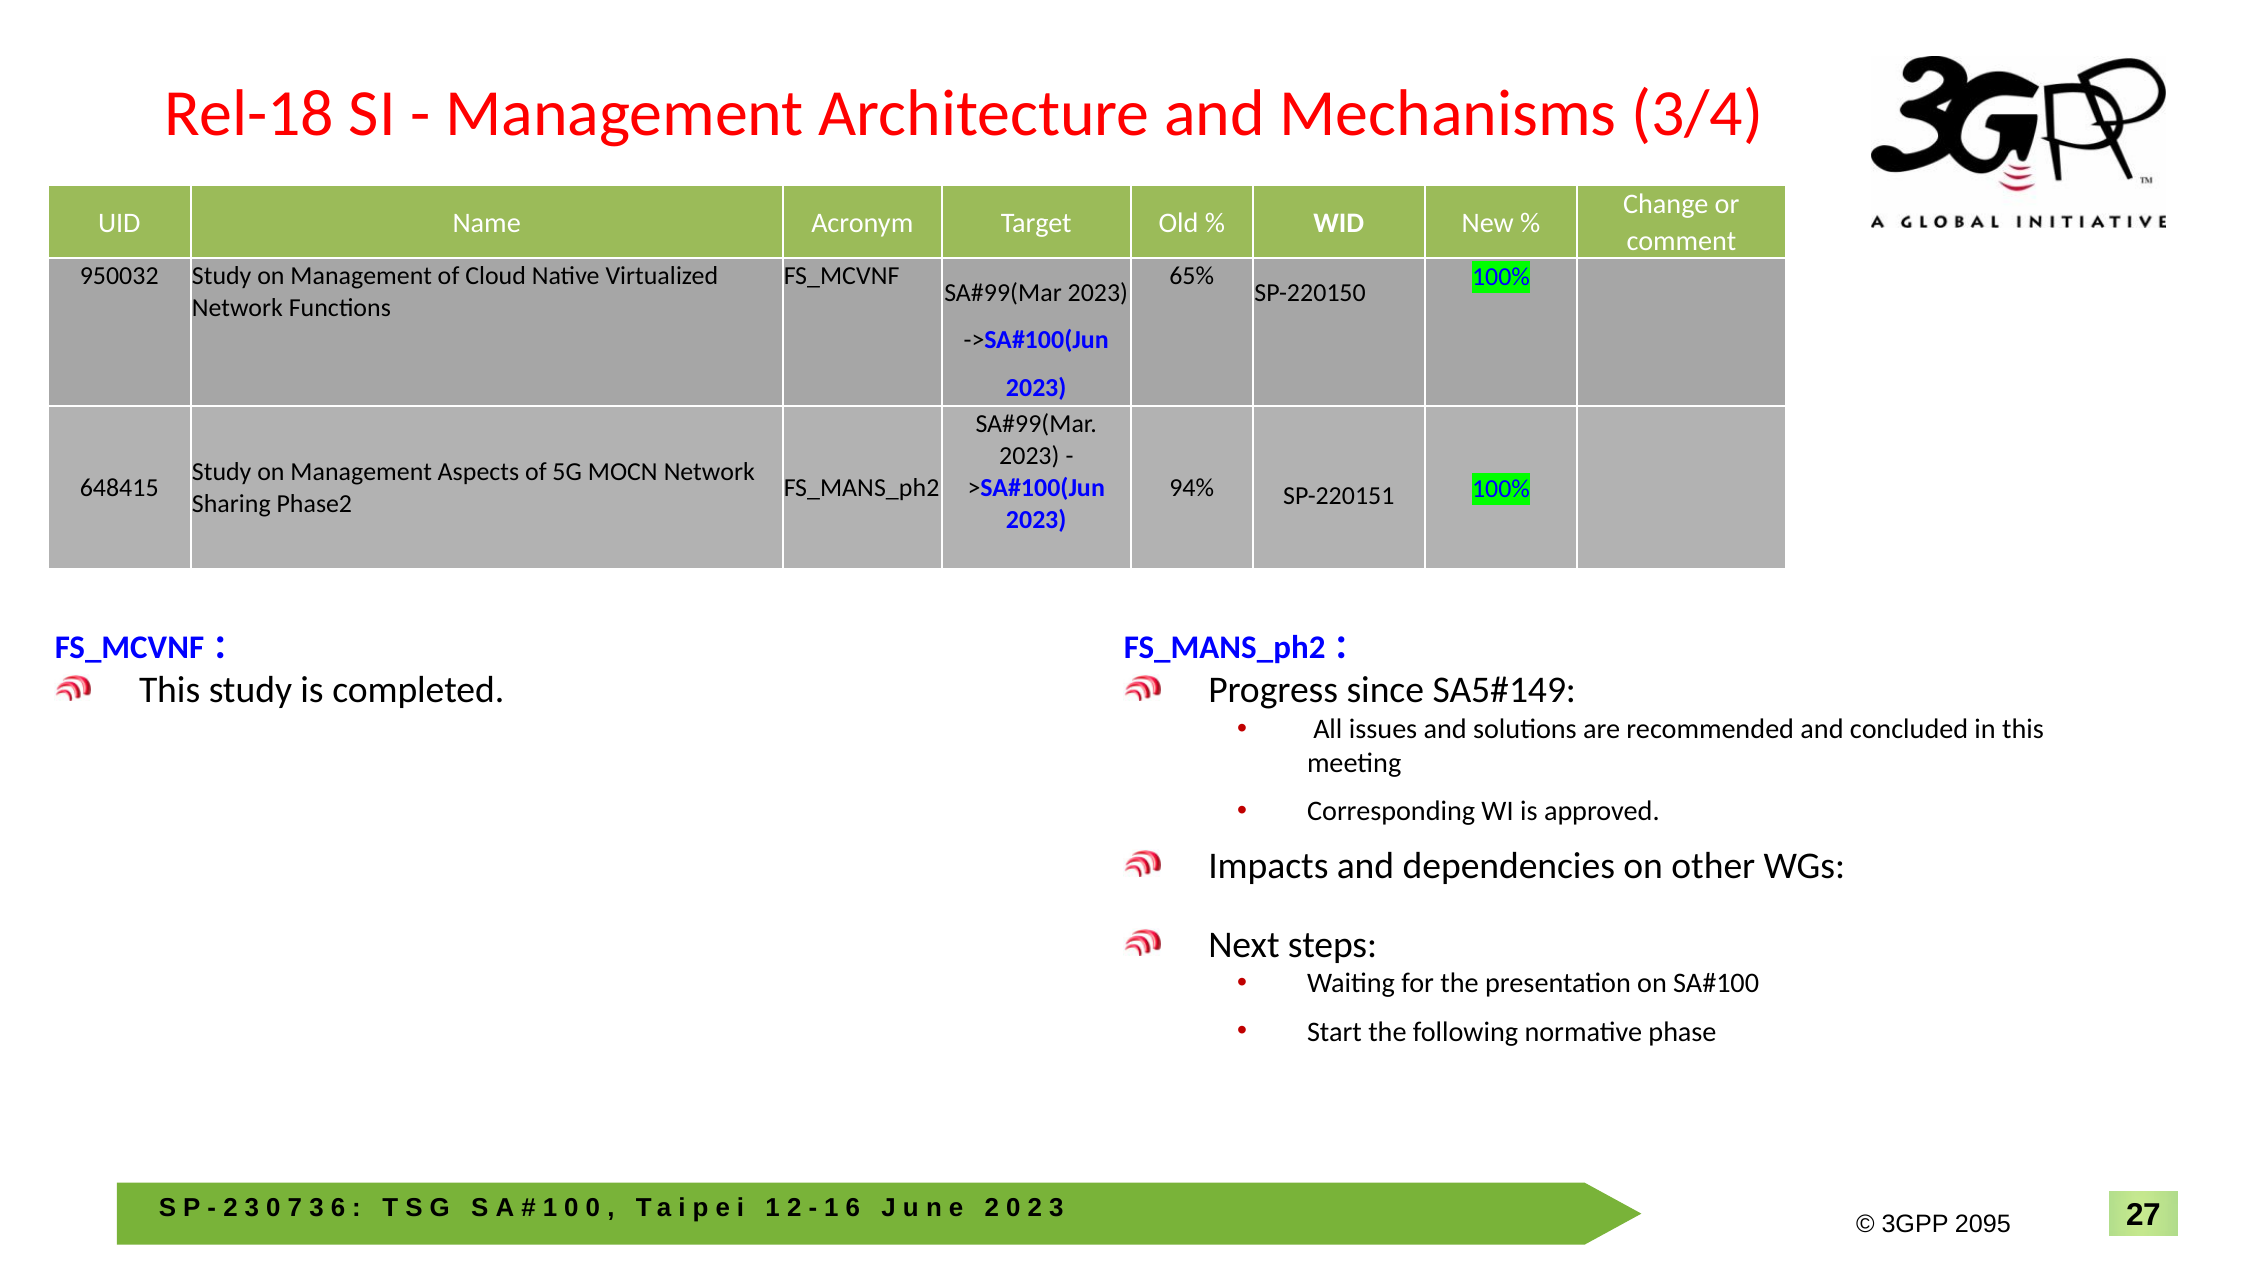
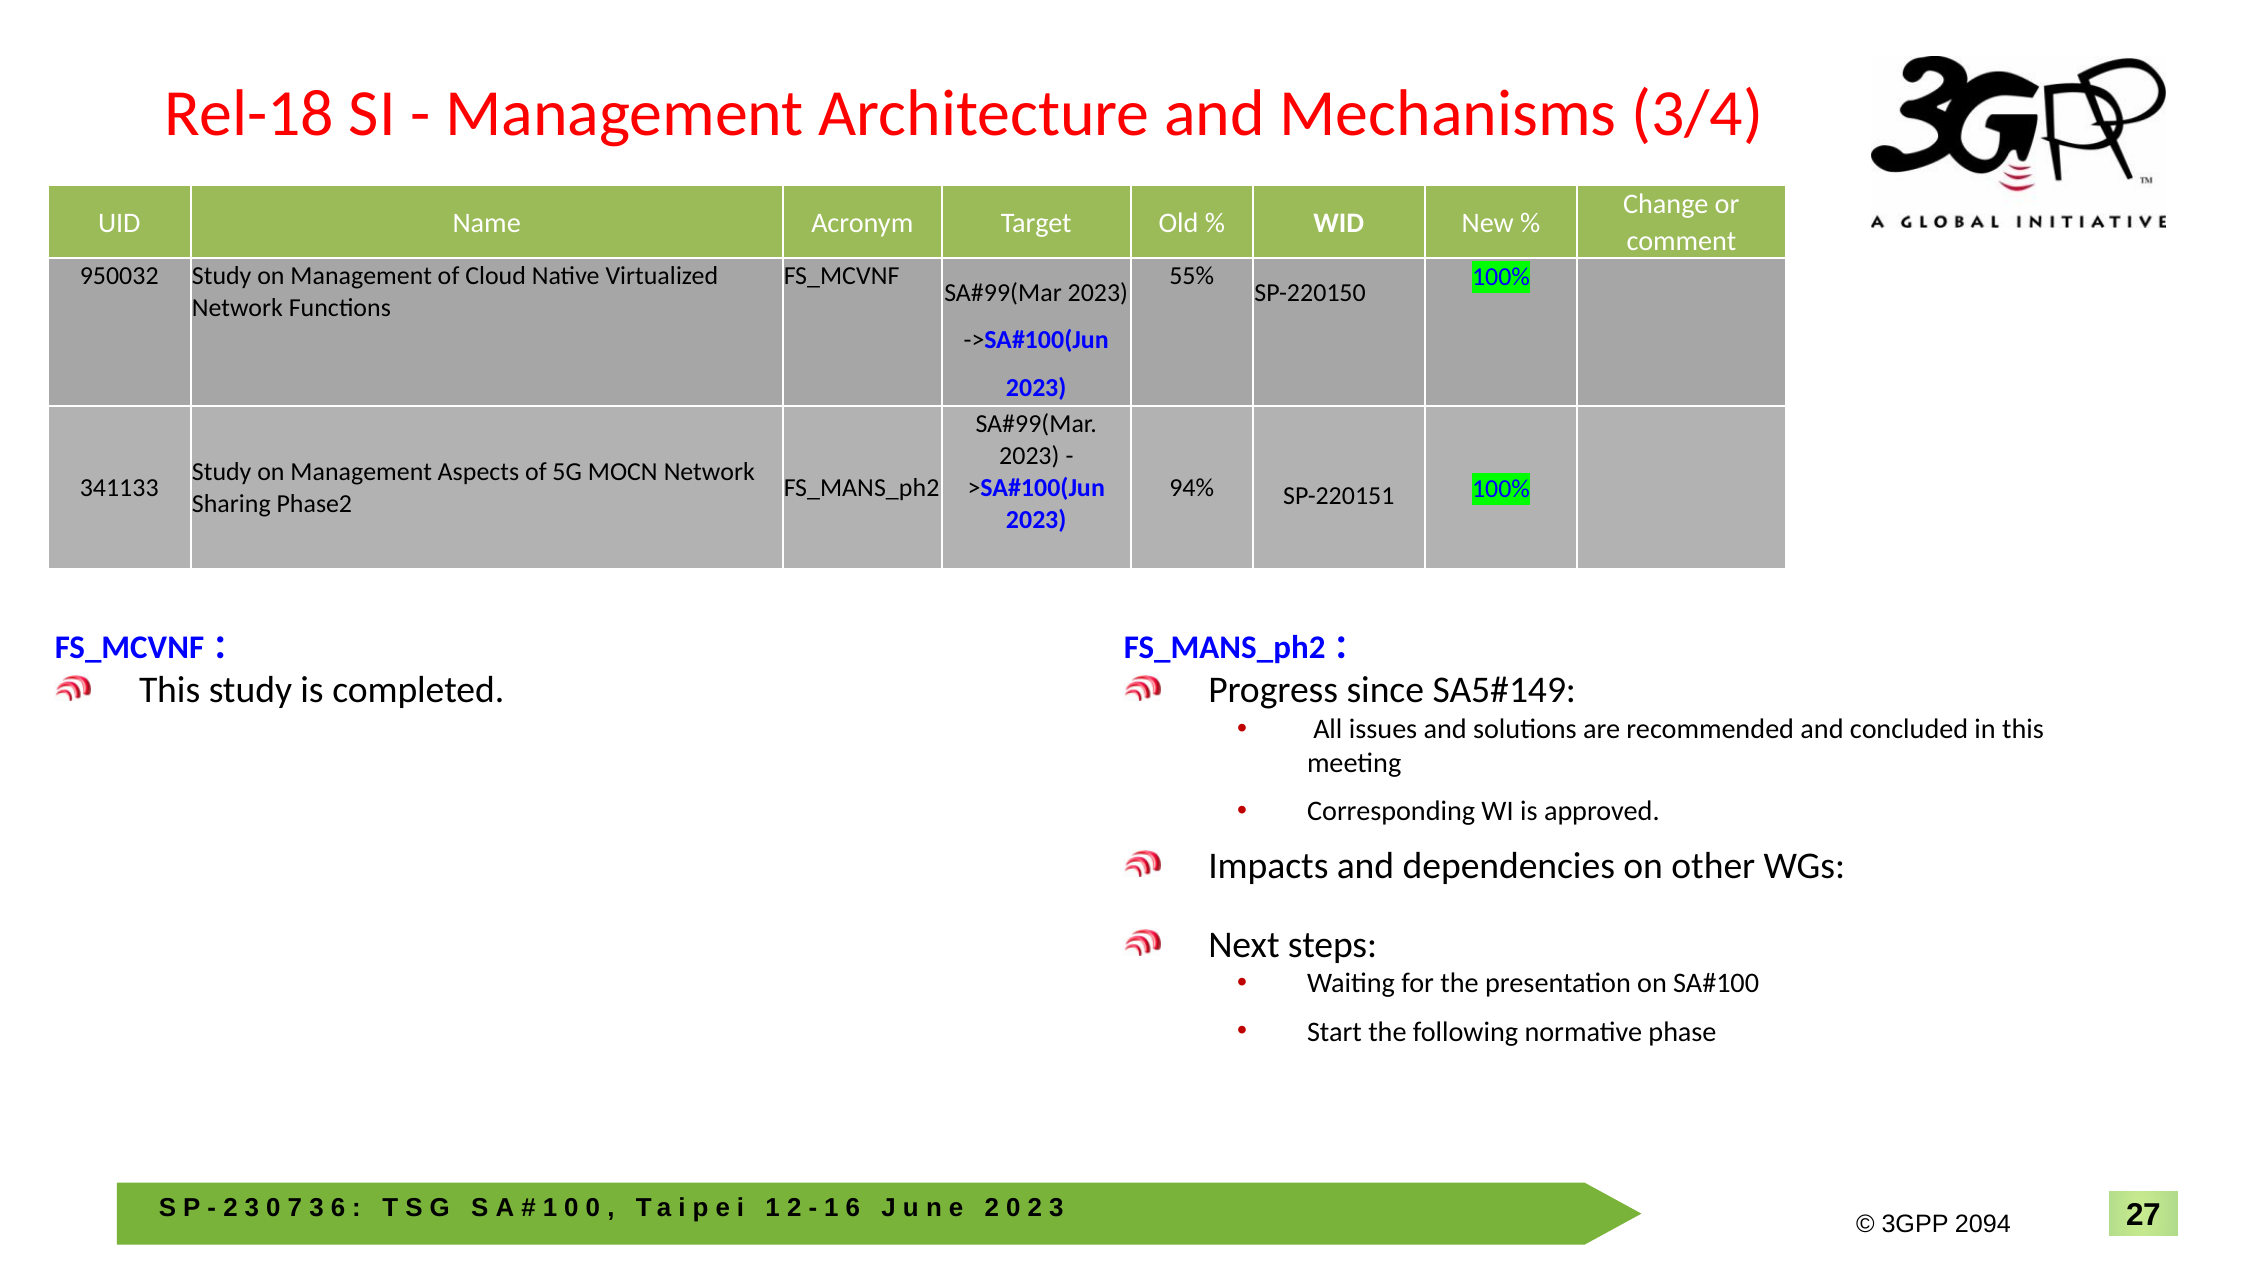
65%: 65% -> 55% (1192, 276)
648415: 648415 -> 341133 (119, 488)
2095: 2095 -> 2094 (1983, 1223)
